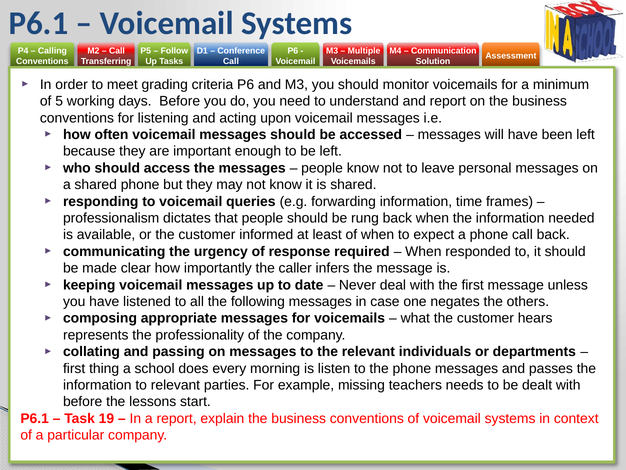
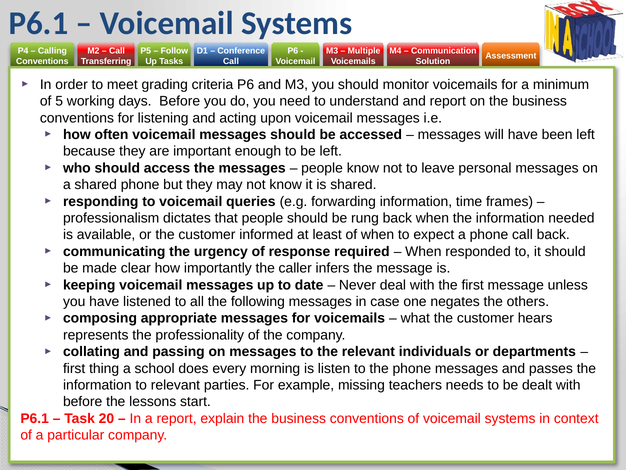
19: 19 -> 20 (106, 418)
